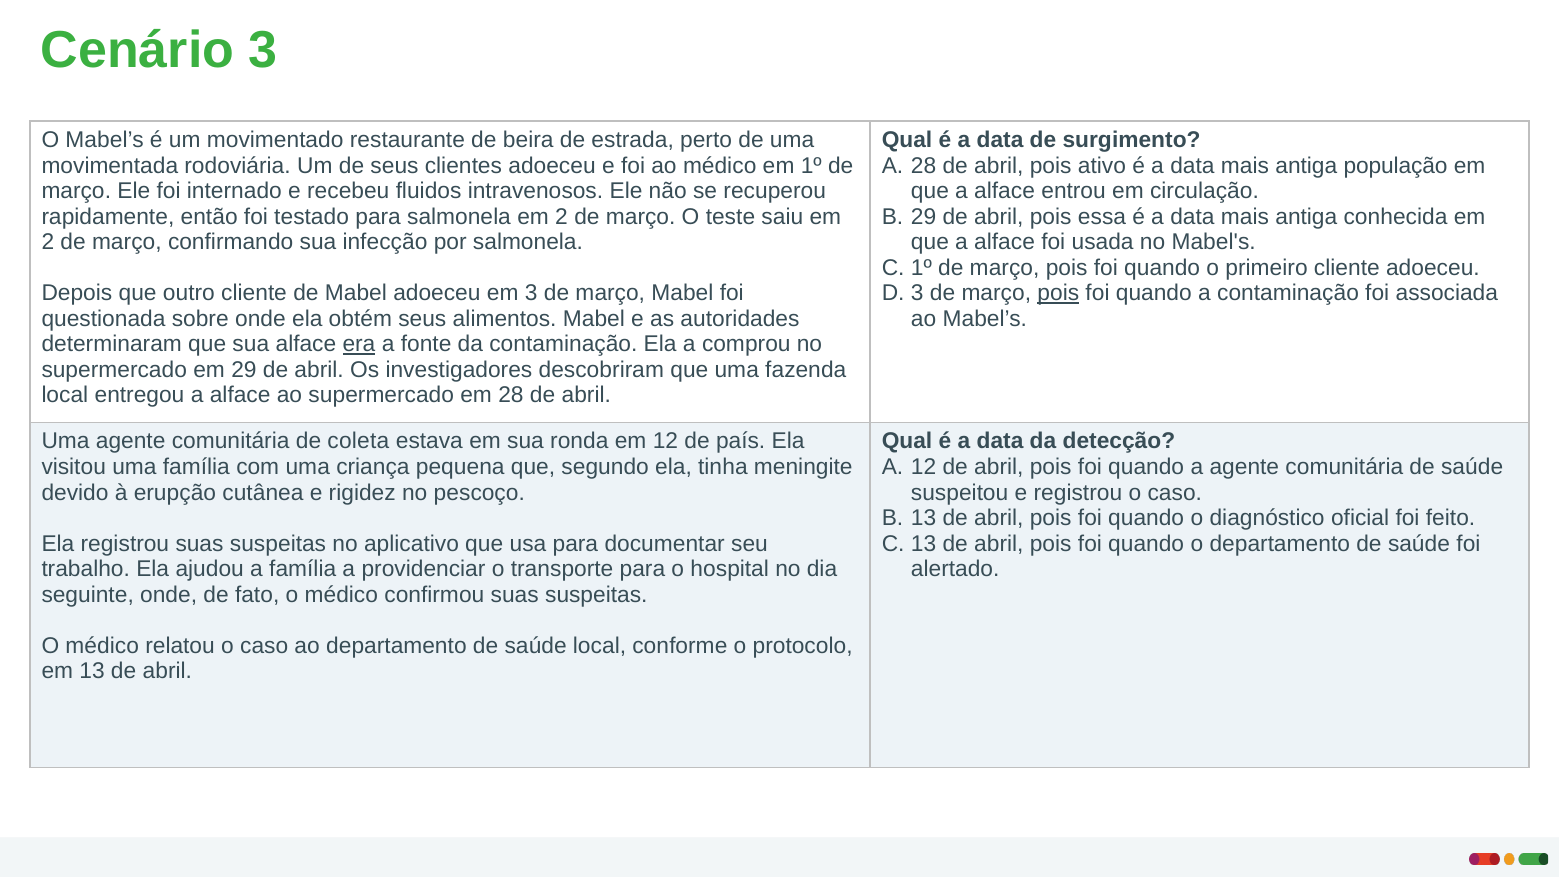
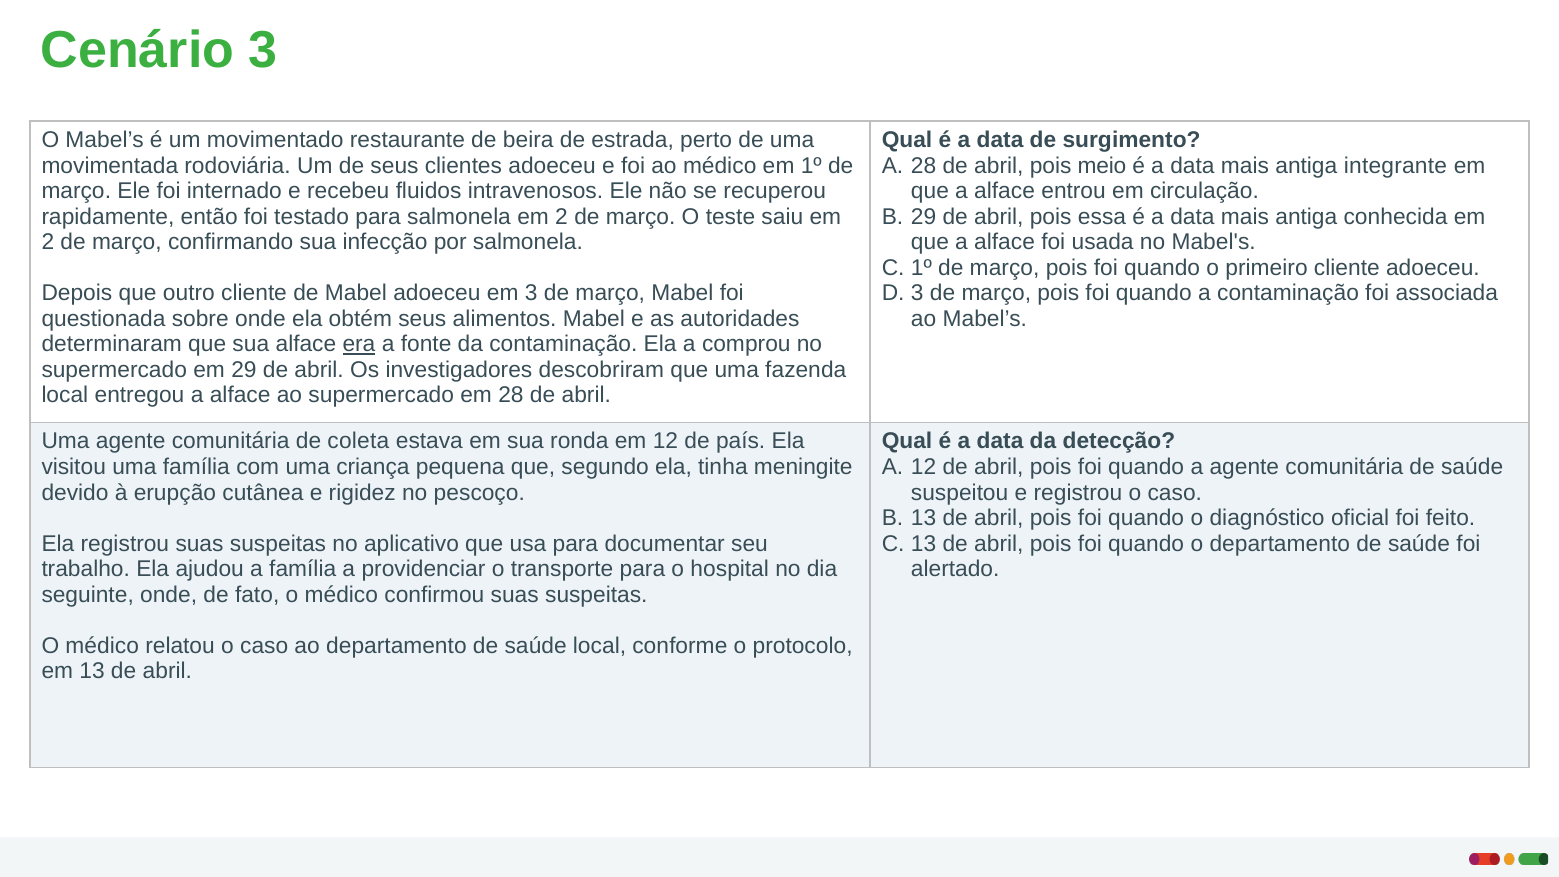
ativo: ativo -> meio (1102, 165)
população: população -> integrante (1395, 165)
pois underline: present -> none (1058, 293)
